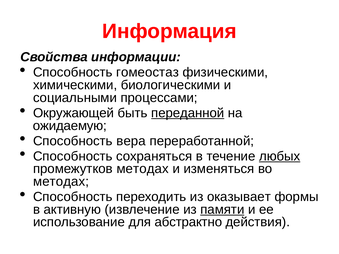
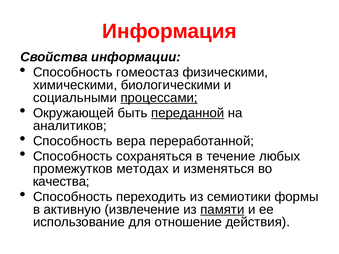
процессами underline: none -> present (159, 98)
ожидаемую: ожидаемую -> аналитиков (70, 126)
любых underline: present -> none (280, 156)
методах: методах -> качества (61, 182)
оказывает: оказывает -> семиотики (239, 197)
абстрактно: абстрактно -> отношение (188, 222)
